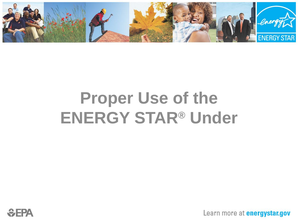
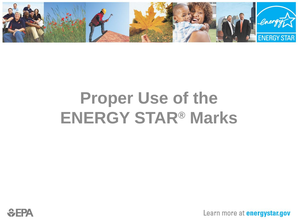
Under: Under -> Marks (214, 118)
